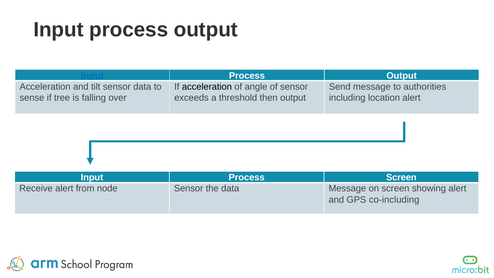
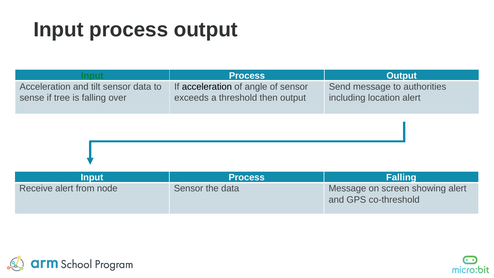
Input colour: blue -> green (92, 76)
Process Screen: Screen -> Falling (401, 177)
co-including: co-including -> co-threshold (394, 200)
